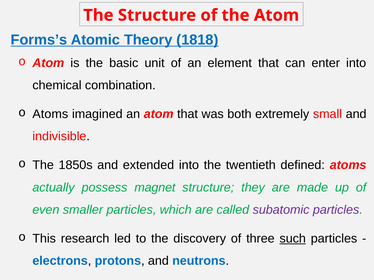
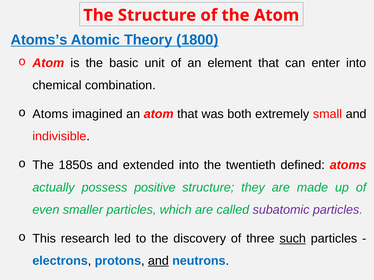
Forms’s: Forms’s -> Atoms’s (39, 40)
1818: 1818 -> 1800 (197, 40)
magnet: magnet -> positive (155, 188)
and underline: none -> present (158, 261)
